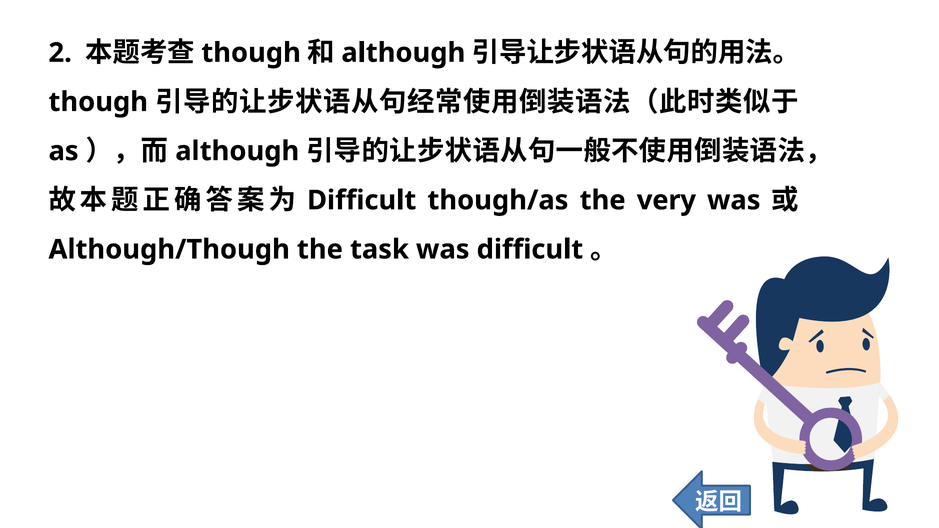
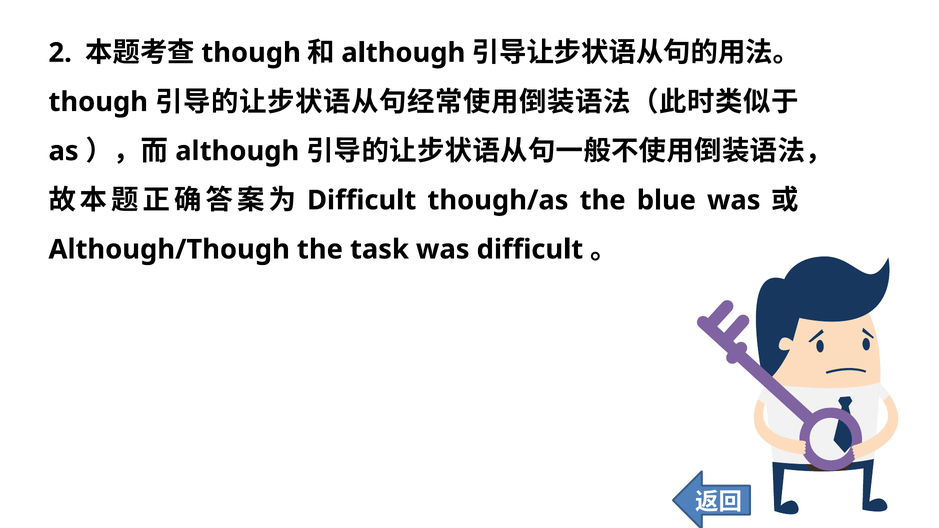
very: very -> blue (666, 200)
